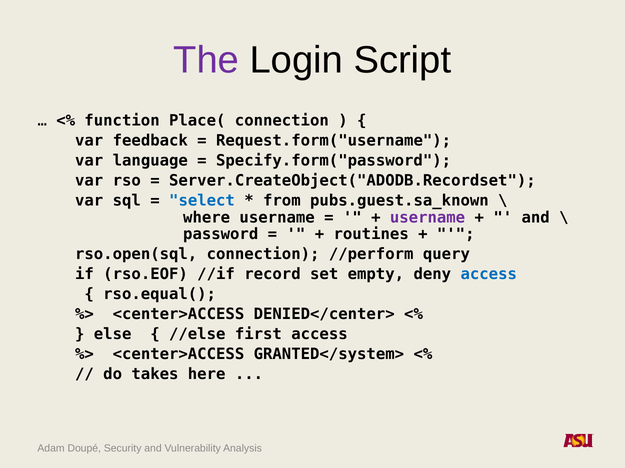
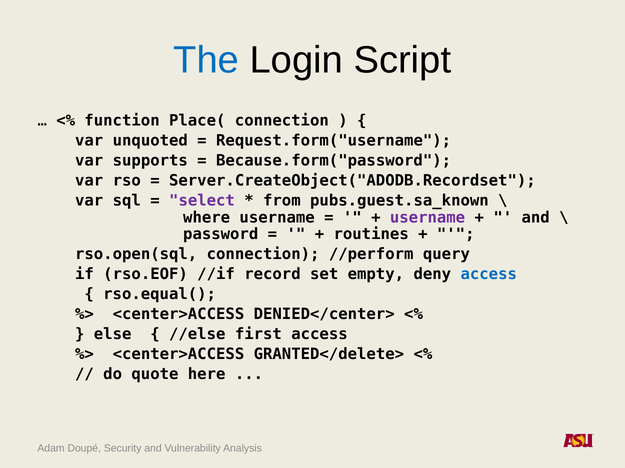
The colour: purple -> blue (206, 61)
feedback: feedback -> unquoted (150, 141)
language: language -> supports (150, 161)
Specify.form("password: Specify.form("password -> Because.form("password (334, 161)
select colour: blue -> purple (202, 201)
GRANTED</system>: GRANTED</system> -> GRANTED</delete> (329, 355)
takes: takes -> quote (155, 375)
